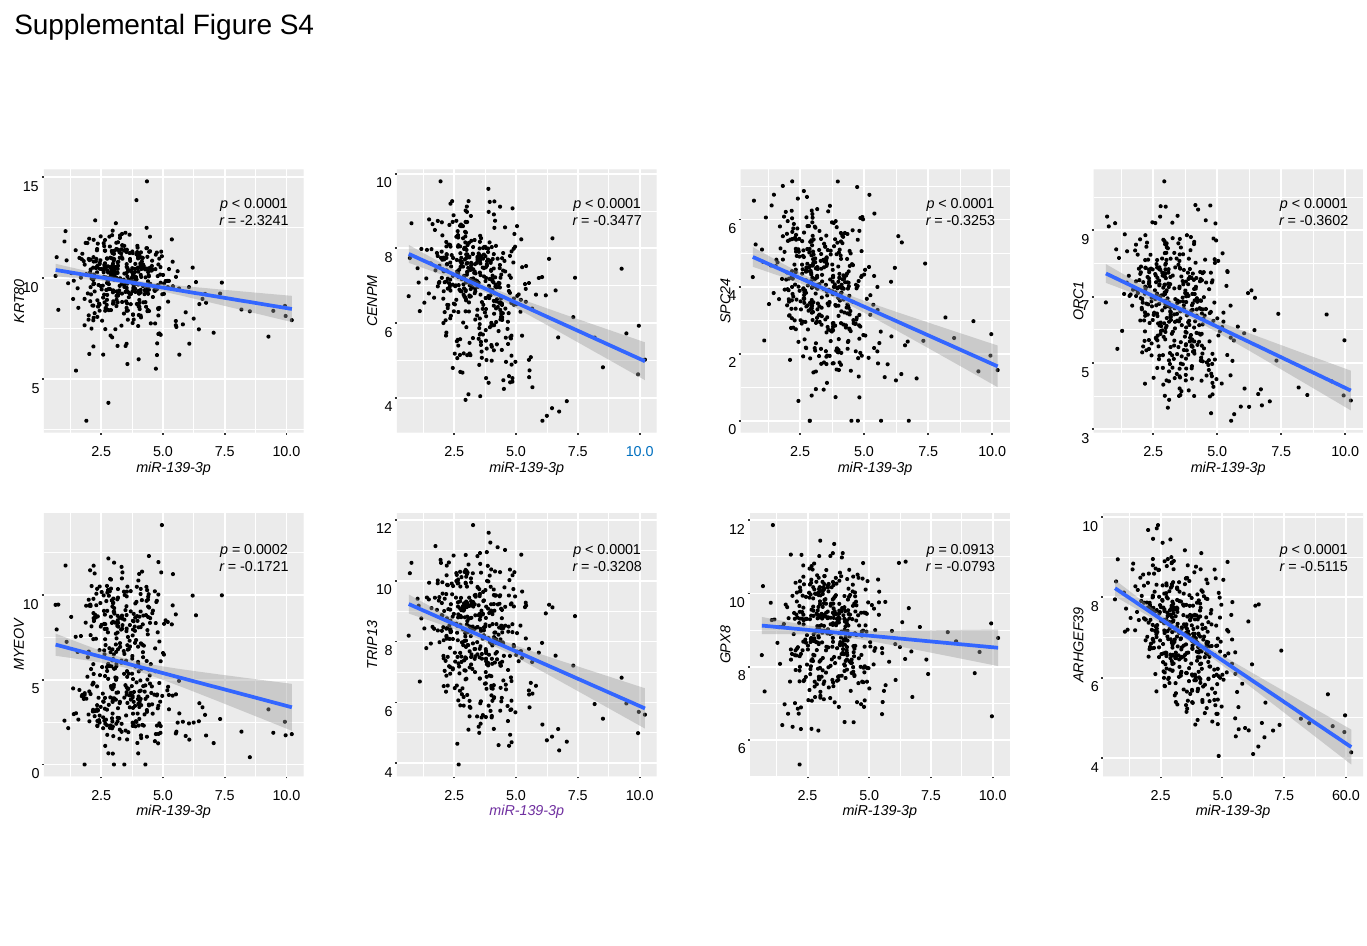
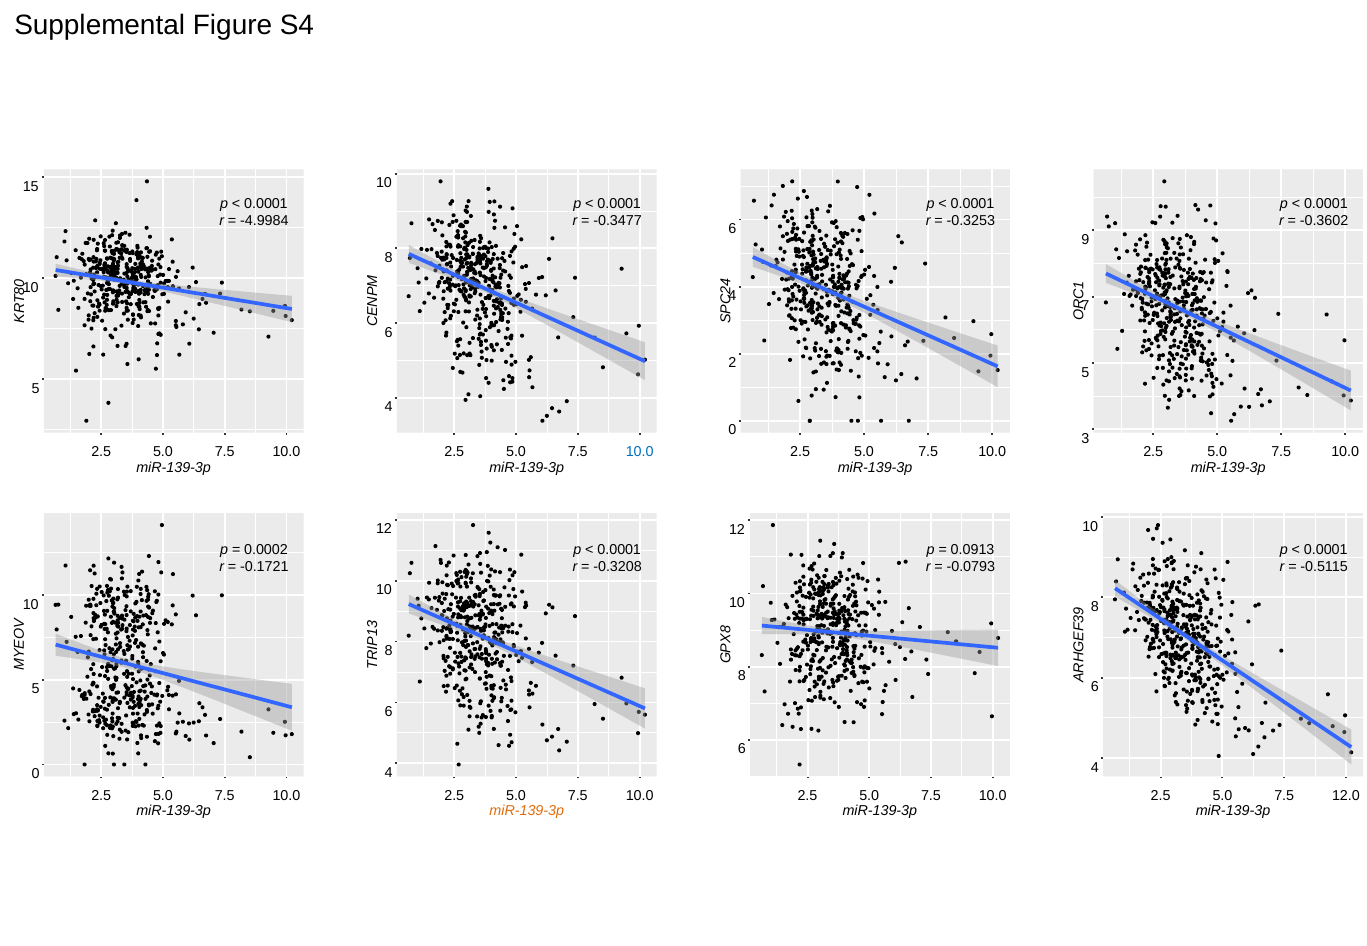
-2.3241: -2.3241 -> -4.9984 (264, 221)
60.0: 60.0 -> 12.0 (1346, 796)
miR-139-3p colour: purple -> orange (527, 812)
